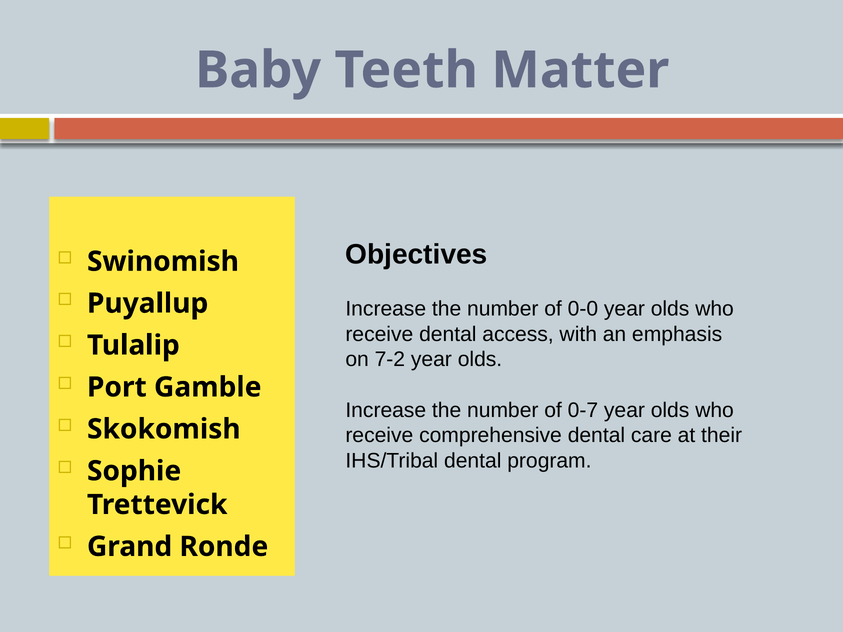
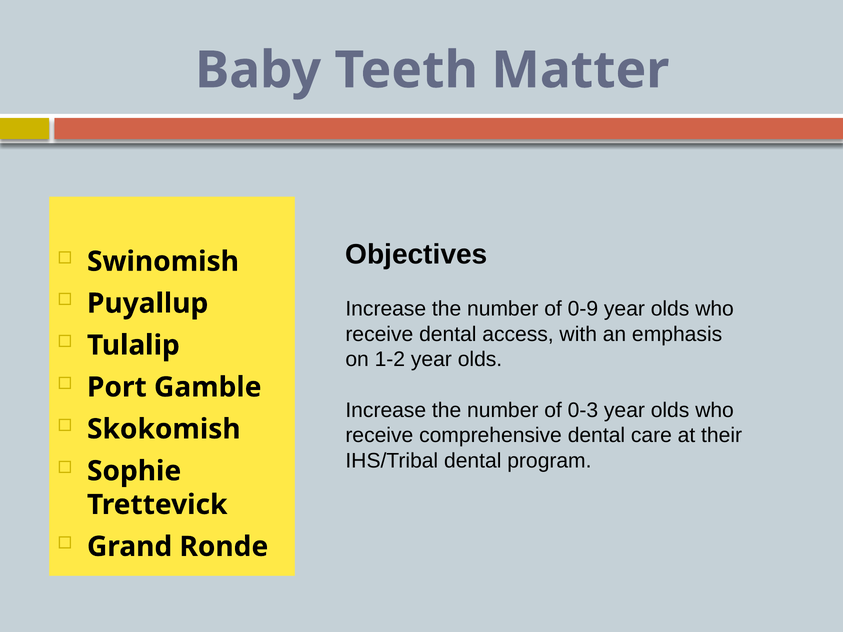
0-0: 0-0 -> 0-9 (583, 309)
7-2: 7-2 -> 1-2 (390, 360)
0-7: 0-7 -> 0-3 (583, 410)
